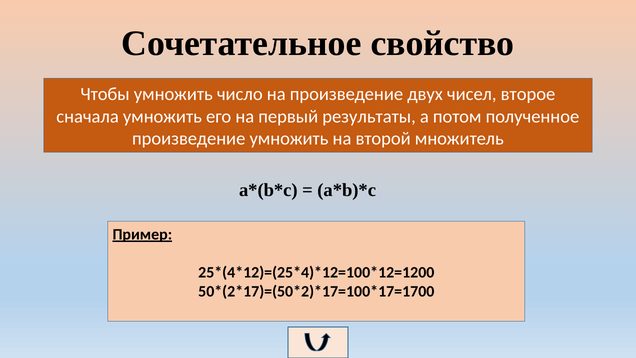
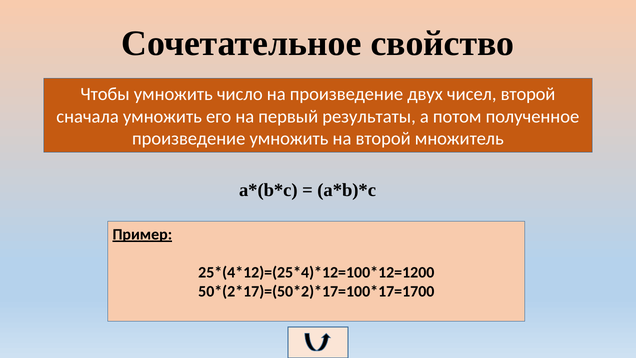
чисел второе: второе -> второй (528, 94)
